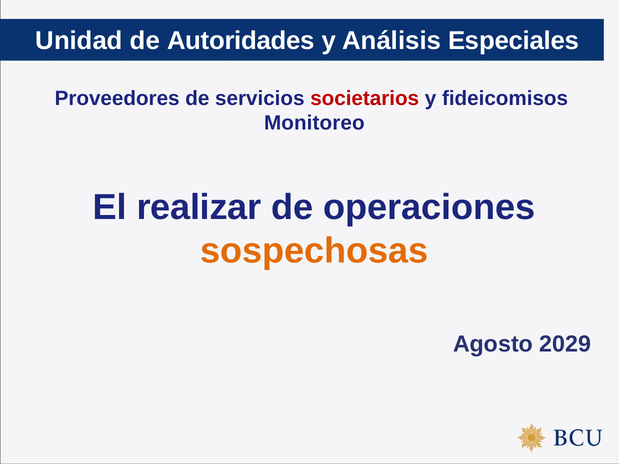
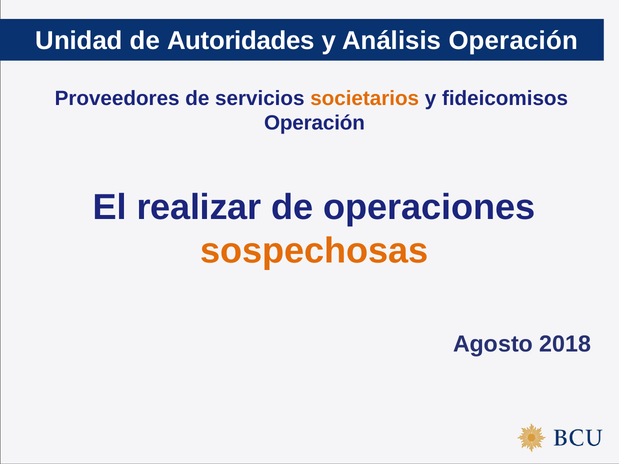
Análisis Especiales: Especiales -> Operación (513, 41)
societarios colour: red -> orange (365, 98)
Monitoreo: Monitoreo -> Operación (314, 123)
2029: 2029 -> 2018 (565, 345)
